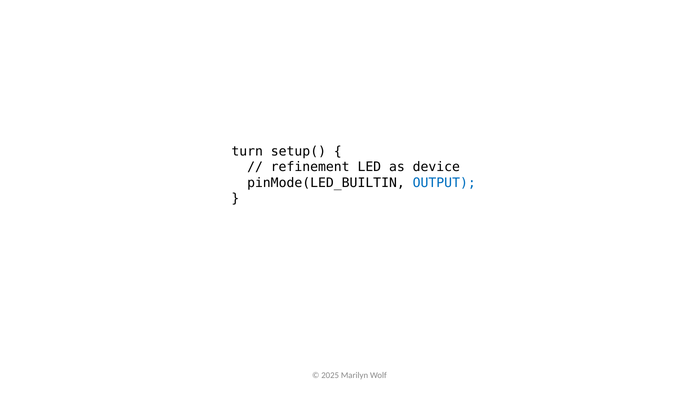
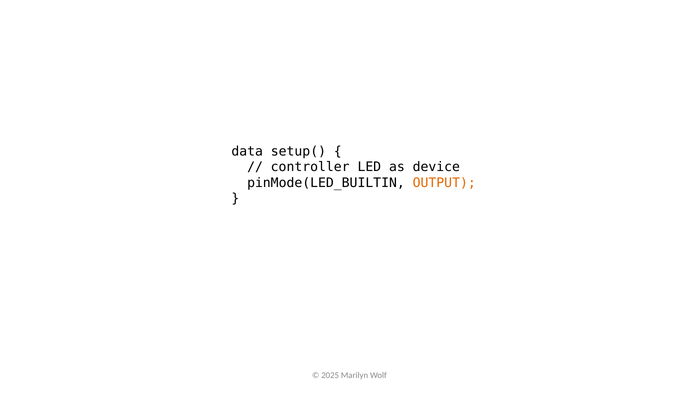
turn: turn -> data (247, 151)
refinement: refinement -> controller (310, 167)
OUTPUT colour: blue -> orange (444, 183)
